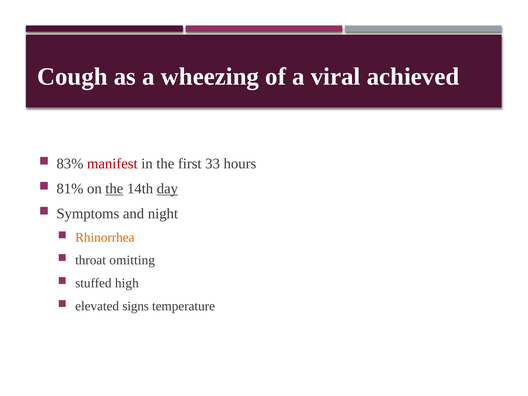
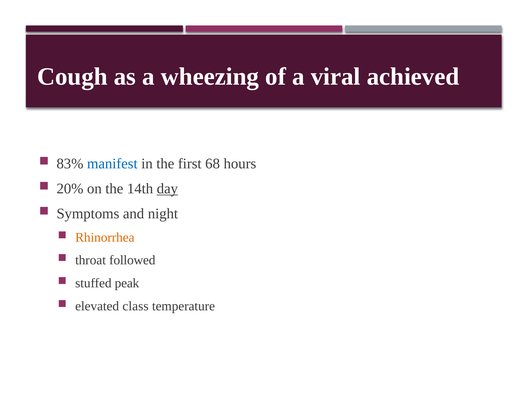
manifest colour: red -> blue (112, 164)
33: 33 -> 68 (213, 164)
81%: 81% -> 20% (70, 189)
the underline: present -> none (114, 189)
omitting: omitting -> followed (132, 260)
high: high -> peak (127, 283)
signs: signs -> class (136, 306)
